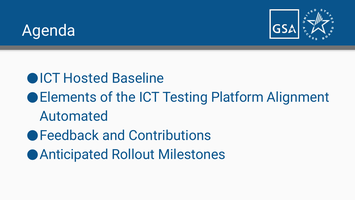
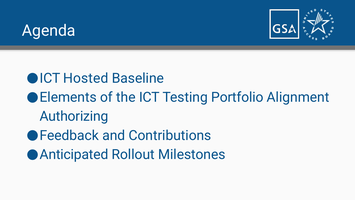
Platform: Platform -> Portfolio (237, 97)
Automated: Automated -> Authorizing (74, 116)
